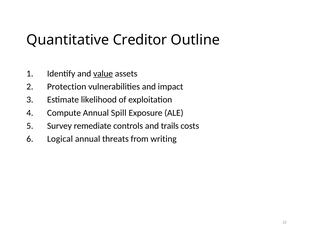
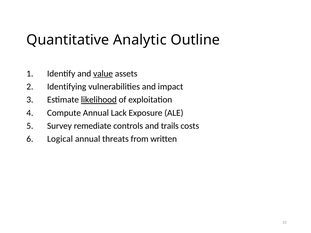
Creditor: Creditor -> Analytic (140, 40)
Protection: Protection -> Identifying (67, 87)
likelihood underline: none -> present (99, 100)
Spill: Spill -> Lack (119, 113)
writing: writing -> written (164, 139)
